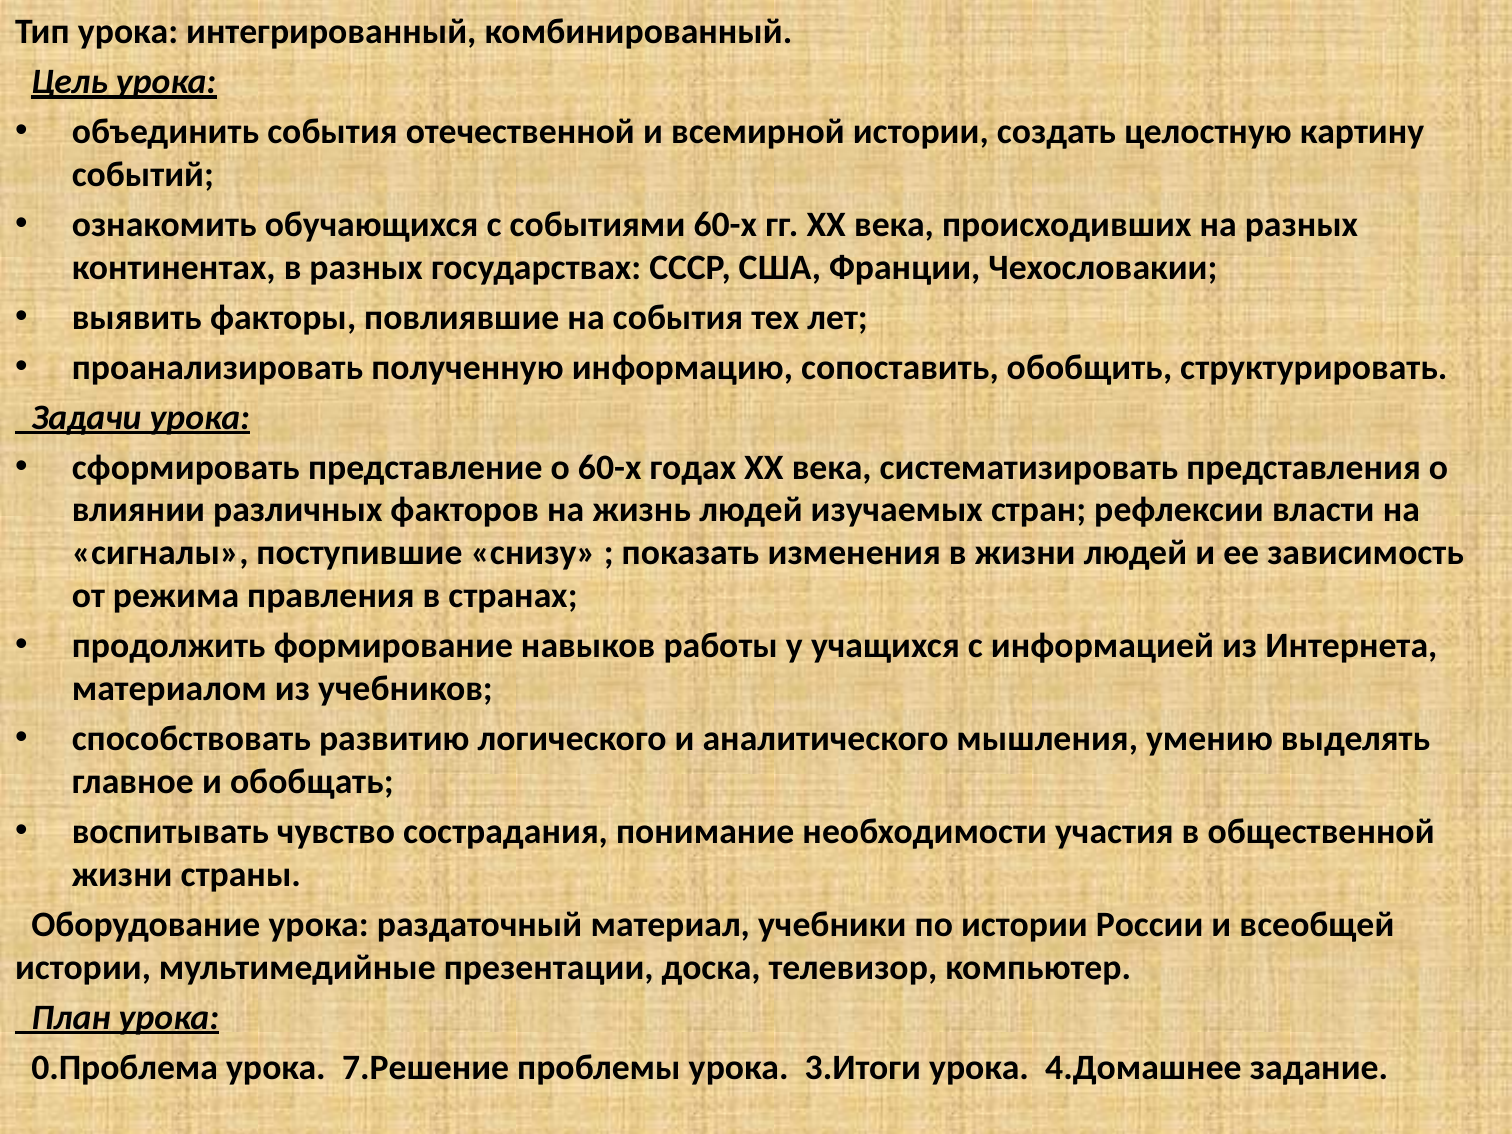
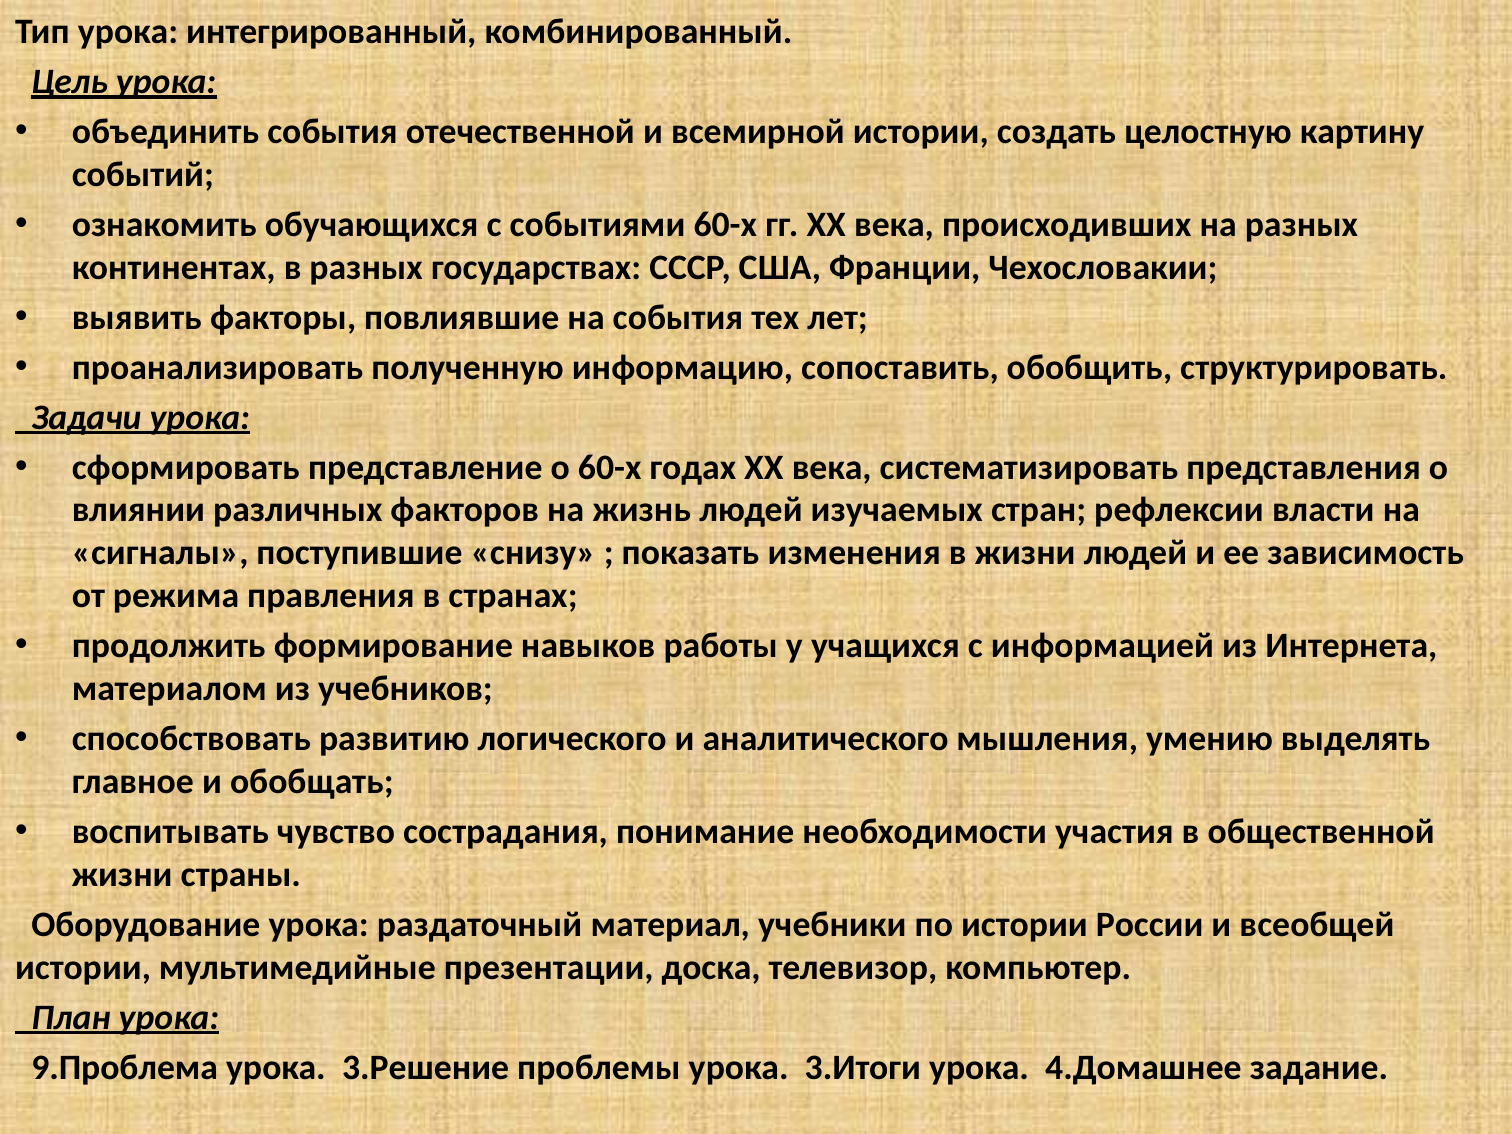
0.Проблема: 0.Проблема -> 9.Проблема (125, 1067)
7.Решение: 7.Решение -> 3.Решение (426, 1067)
